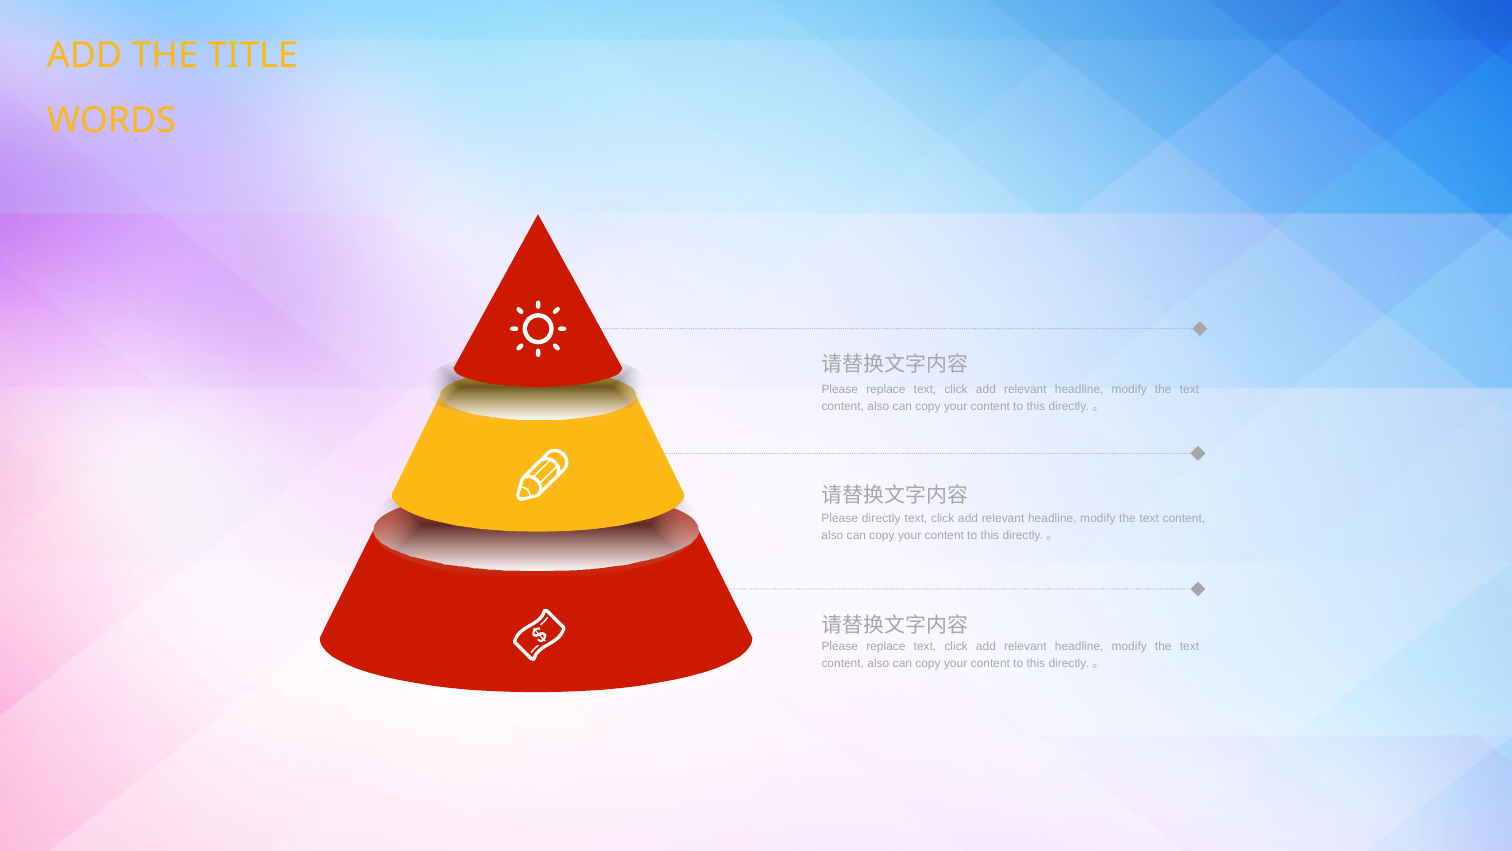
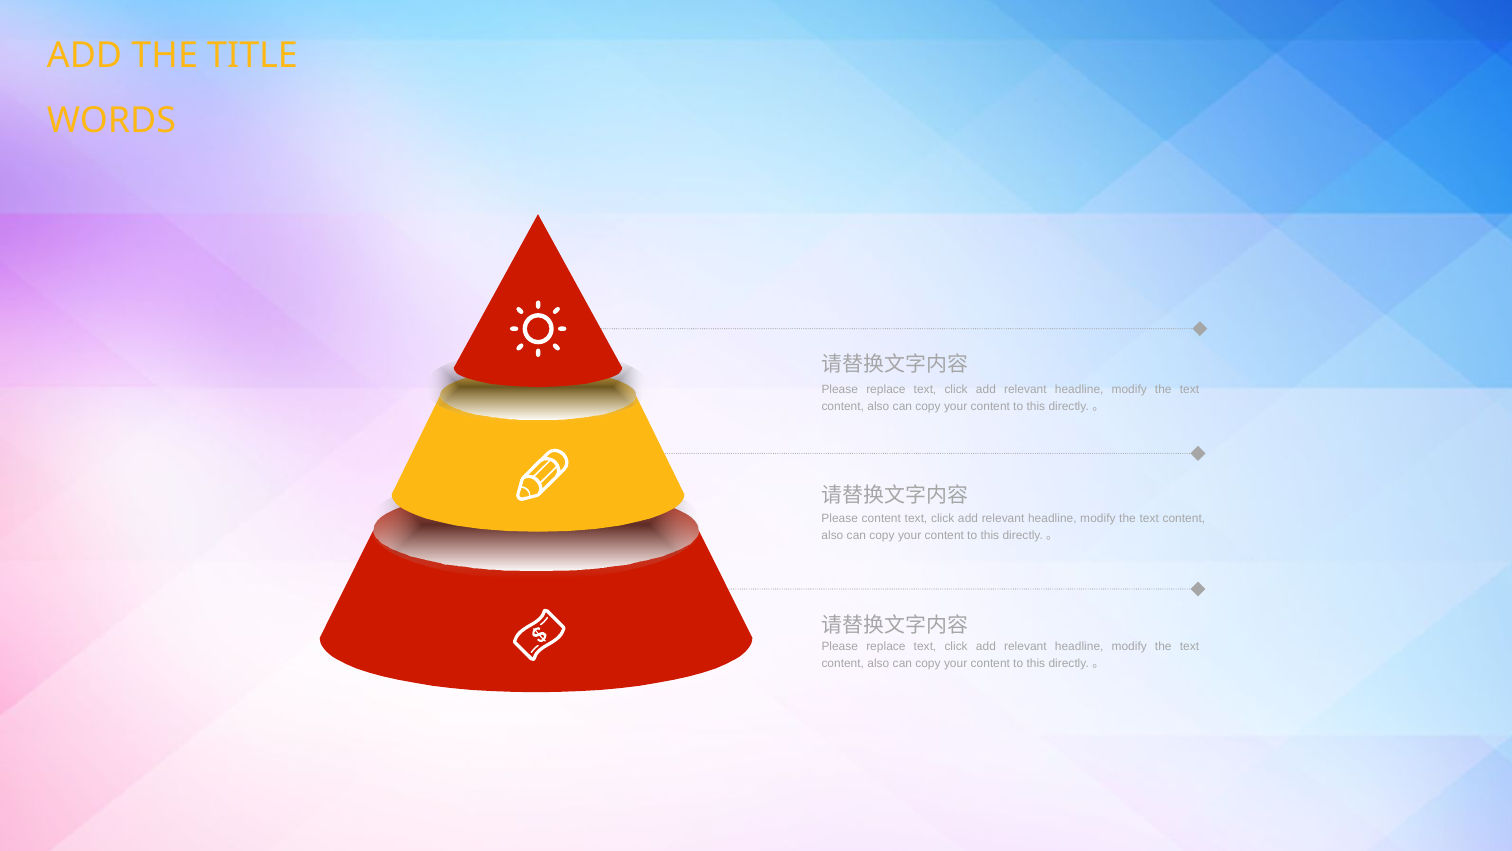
Please directly: directly -> content (881, 518)
